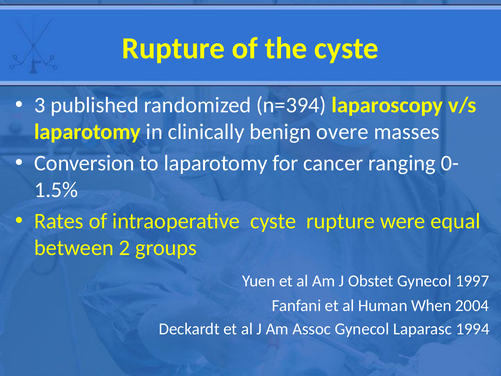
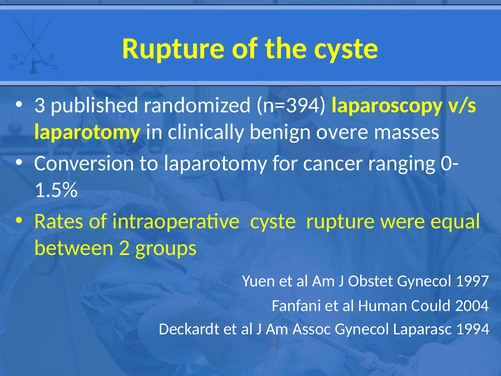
When: When -> Could (431, 305)
